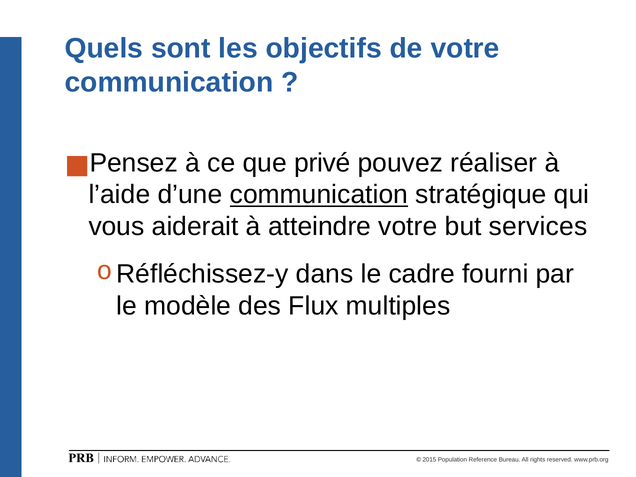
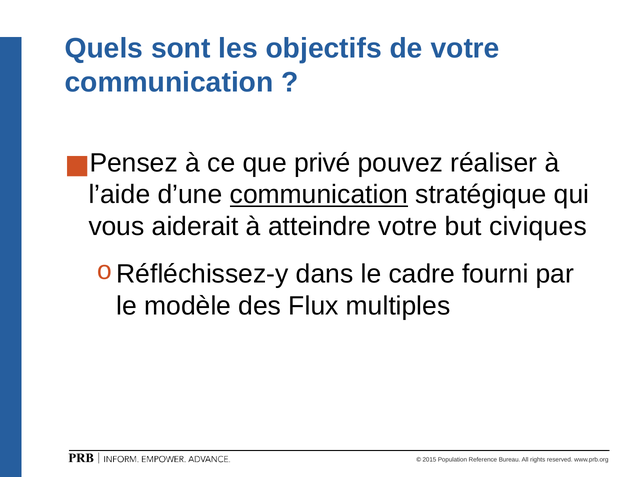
services: services -> civiques (538, 226)
